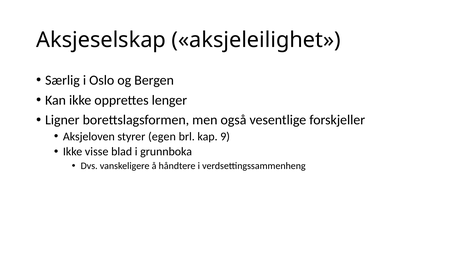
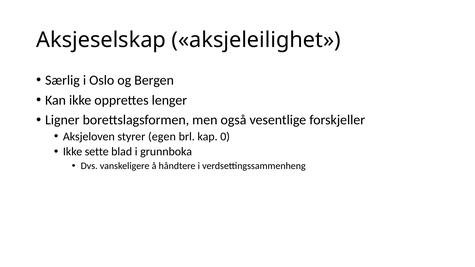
9: 9 -> 0 (225, 137)
visse: visse -> sette (97, 152)
